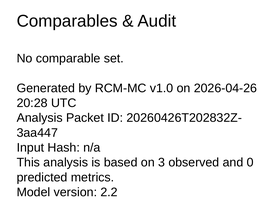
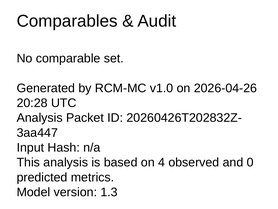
3: 3 -> 4 (162, 162)
2.2: 2.2 -> 1.3 (109, 192)
